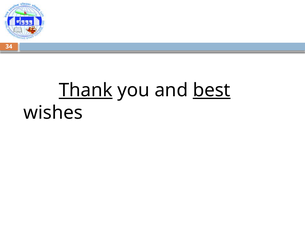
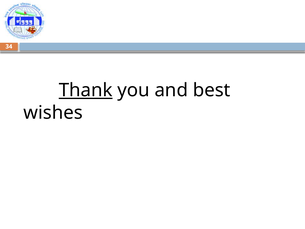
best underline: present -> none (212, 90)
